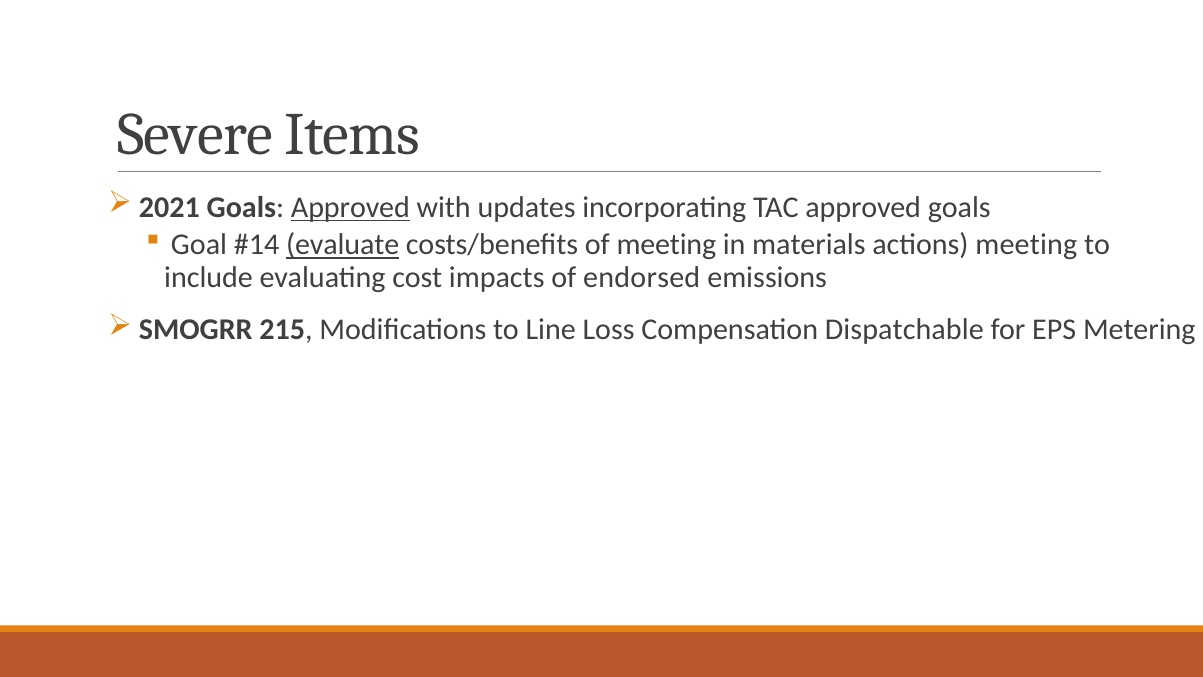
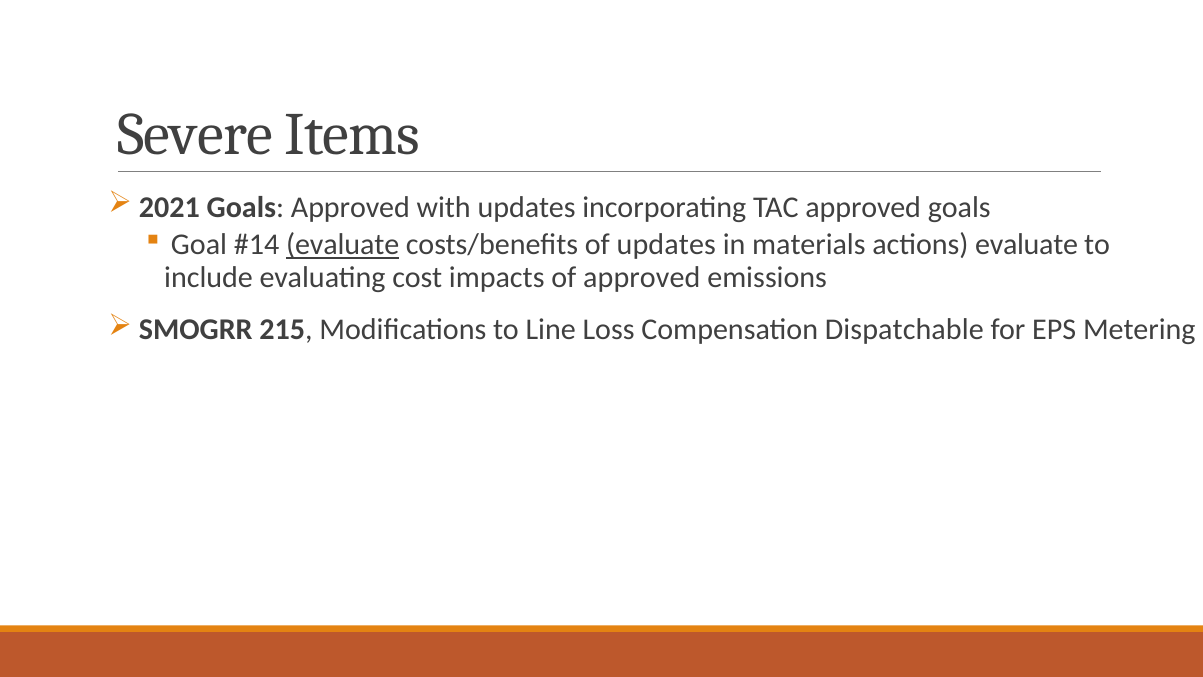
Approved underline: present -> none (350, 207)
of meeting: meeting -> updates (666, 245)
actions meeting: meeting -> evaluate (1027, 245)
of endorsed: endorsed -> approved (642, 277)
